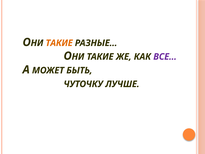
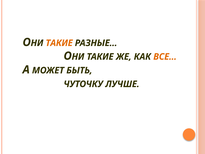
ВСЕ… colour: purple -> orange (165, 57)
